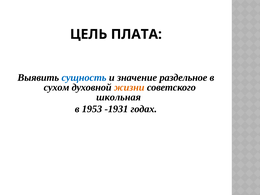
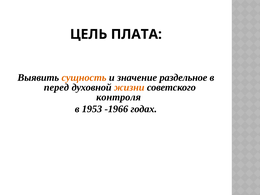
сущность colour: blue -> orange (84, 78)
сухом: сухом -> перед (56, 87)
школьная: школьная -> контроля (119, 97)
-1931: -1931 -> -1966 (116, 109)
